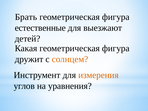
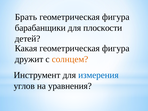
естественные: естественные -> барабанщики (40, 28)
выезжают: выезжают -> плоскости (103, 28)
измерения colour: orange -> blue (98, 75)
